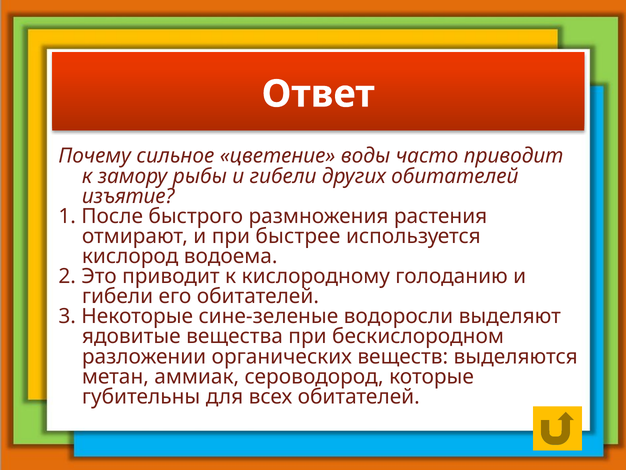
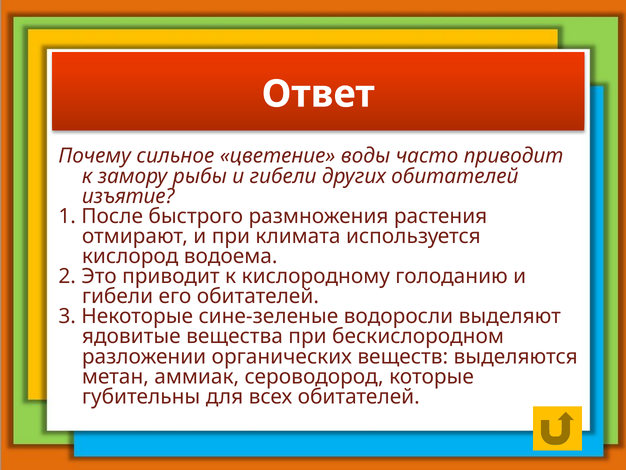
быстрее: быстрее -> климата (298, 236)
